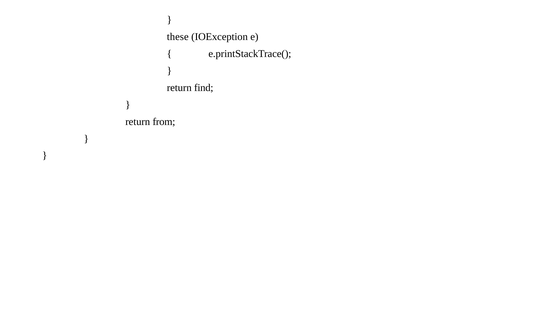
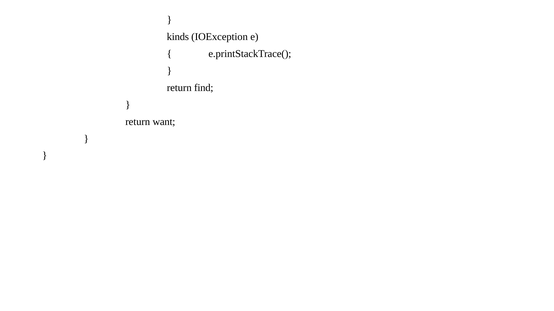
these: these -> kinds (178, 37)
from: from -> want (164, 122)
